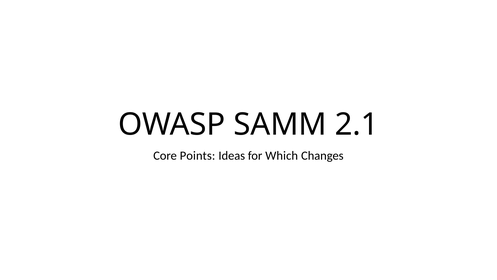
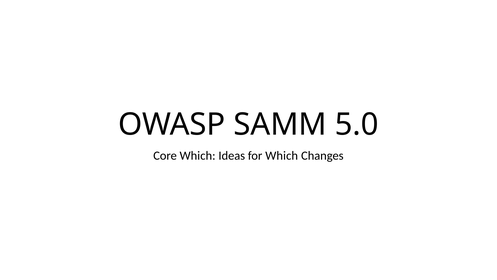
2.1: 2.1 -> 5.0 (357, 124)
Core Points: Points -> Which (198, 155)
